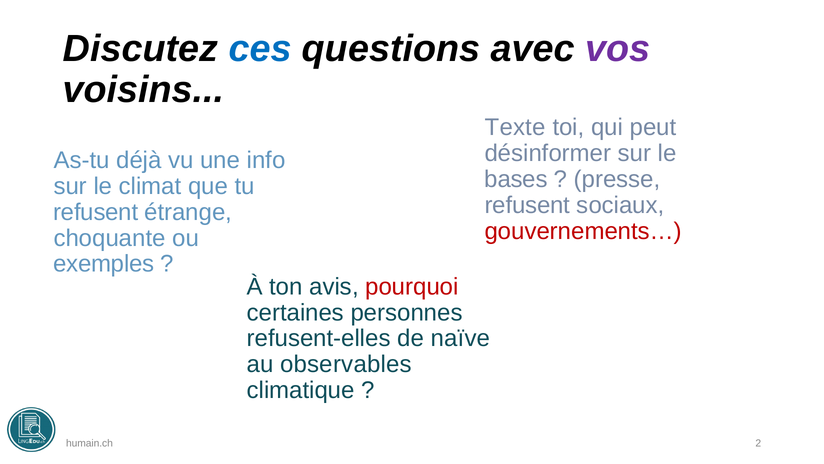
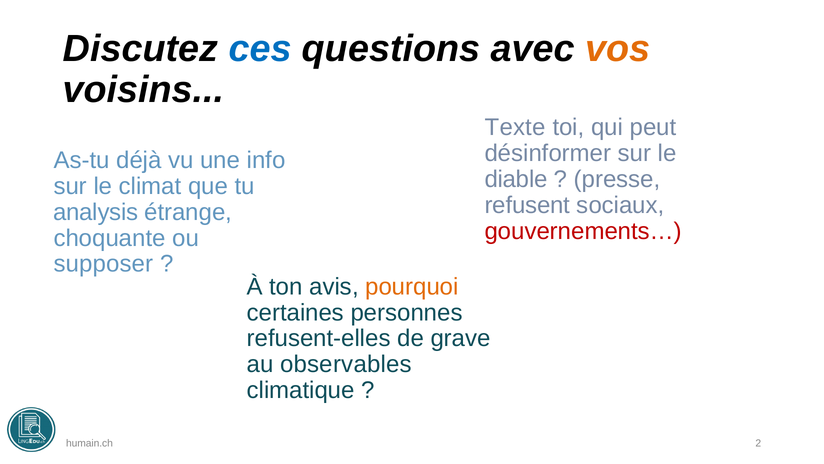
vos colour: purple -> orange (618, 49)
bases: bases -> diable (516, 179)
refusent: refusent -> analysis (96, 212)
exemples: exemples -> supposer (104, 264)
pourquoi colour: red -> orange (412, 286)
naïve: naïve -> grave (461, 338)
